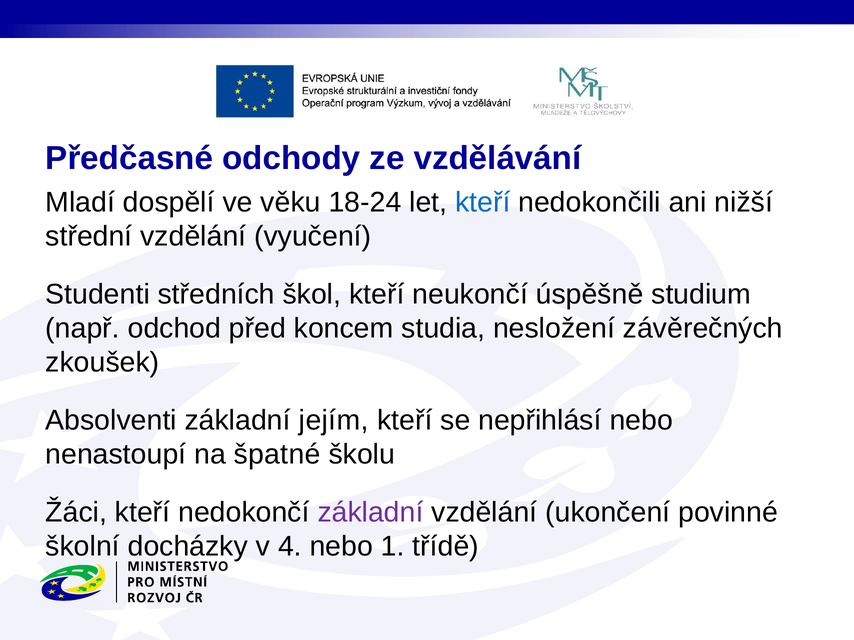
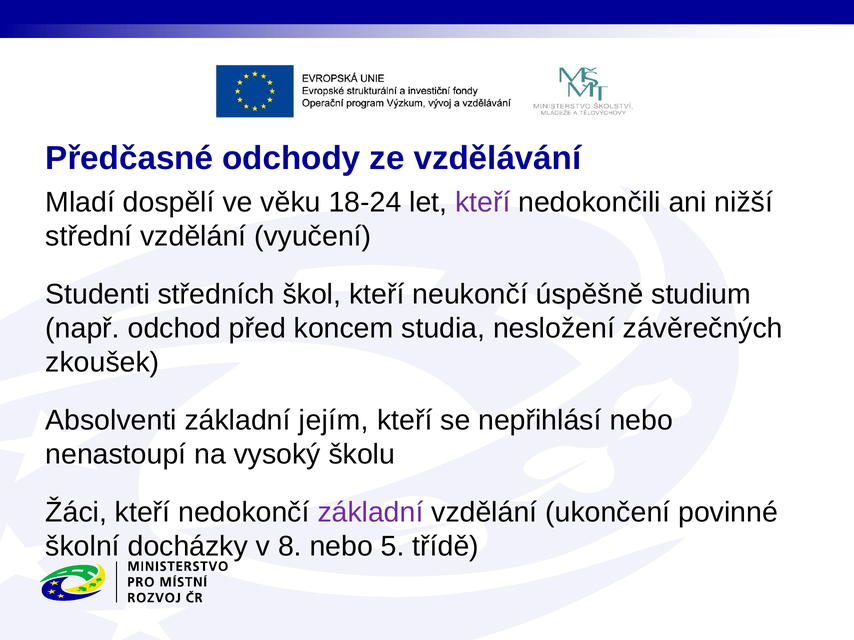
kteří colour: blue -> purple (483, 202)
špatné: špatné -> vysoký (277, 455)
4: 4 -> 8 (290, 547)
1: 1 -> 5 (393, 547)
